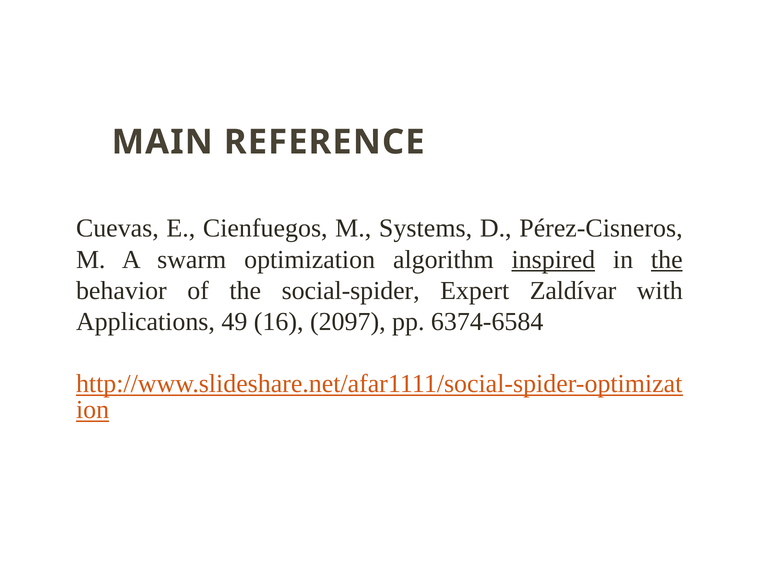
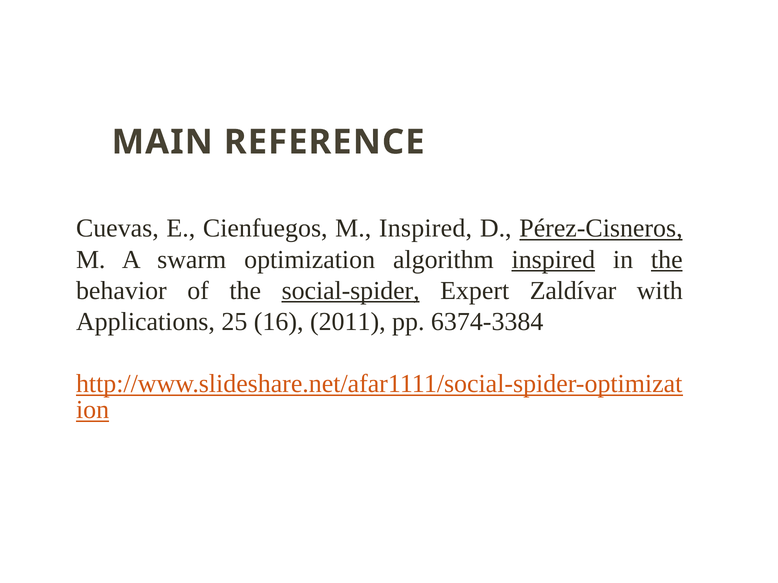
M Systems: Systems -> Inspired (426, 229)
Pérez-Cisneros underline: none -> present (601, 229)
social-spider underline: none -> present (351, 291)
49: 49 -> 25 (234, 322)
2097: 2097 -> 2011 (348, 322)
6374-6584: 6374-6584 -> 6374-3384 (487, 322)
